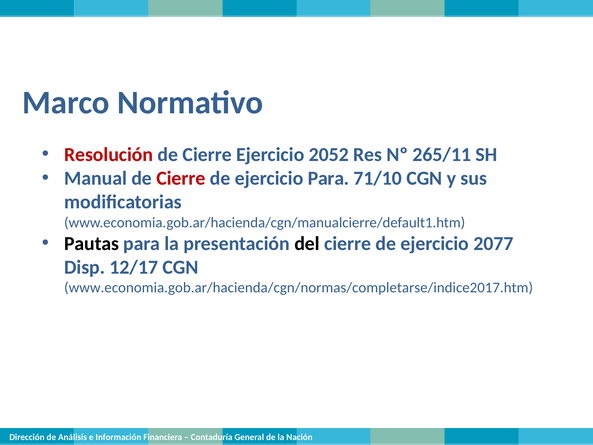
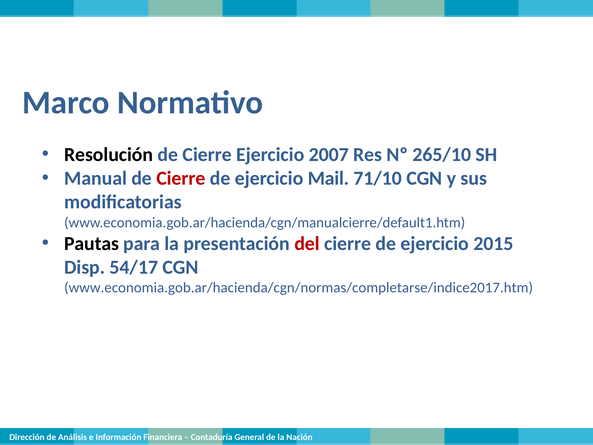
Resolución colour: red -> black (109, 154)
2052: 2052 -> 2007 (329, 154)
265/11: 265/11 -> 265/10 (442, 154)
ejercicio Para: Para -> Mail (328, 178)
del colour: black -> red (307, 243)
2077: 2077 -> 2015 (493, 243)
12/17: 12/17 -> 54/17 (134, 267)
